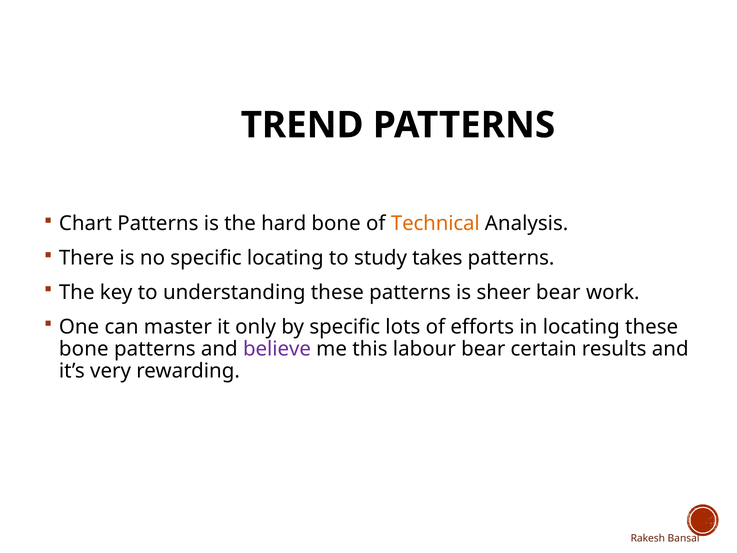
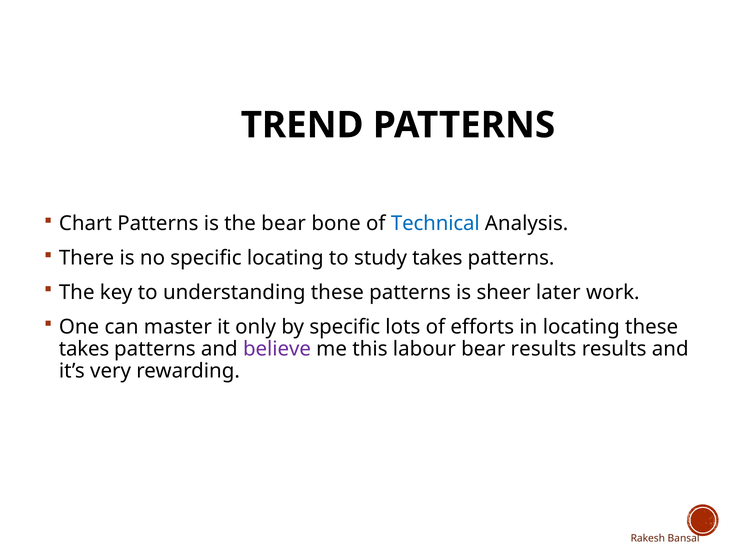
the hard: hard -> bear (284, 223)
Technical colour: orange -> blue (435, 223)
sheer bear: bear -> later (558, 292)
bone: bone -> takes (84, 349)
bear certain: certain -> results (544, 349)
